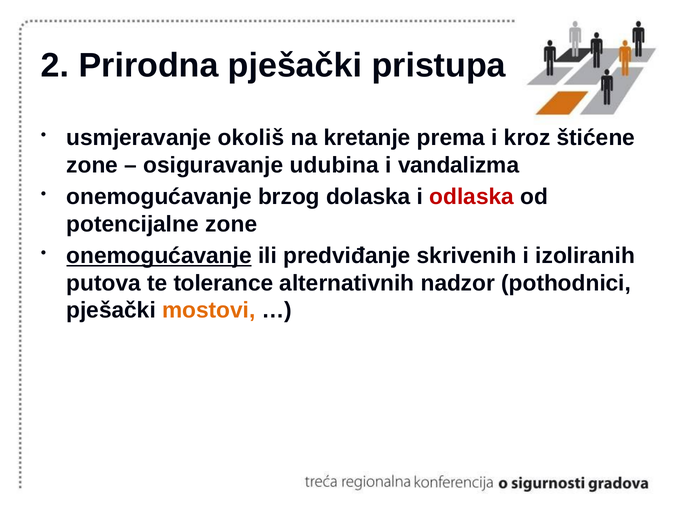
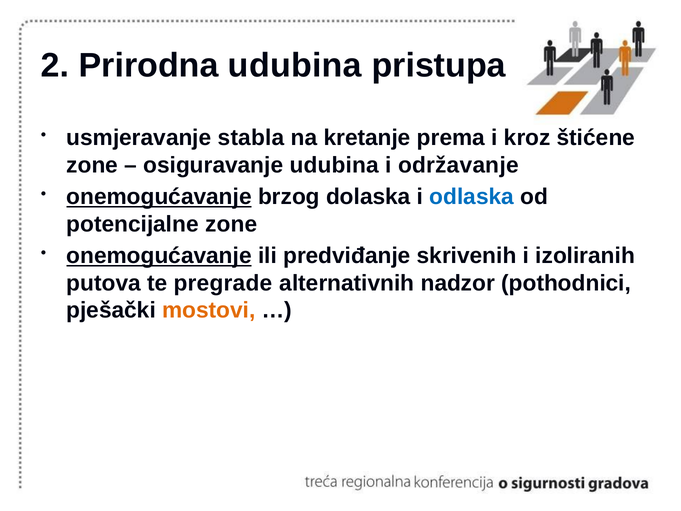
Prirodna pješački: pješački -> udubina (295, 65)
okoliš: okoliš -> stabla (251, 138)
vandalizma: vandalizma -> održavanje (458, 165)
onemogućavanje underline: none -> present (159, 197)
odlaska colour: red -> blue (472, 197)
tolerance: tolerance -> pregrade (223, 283)
